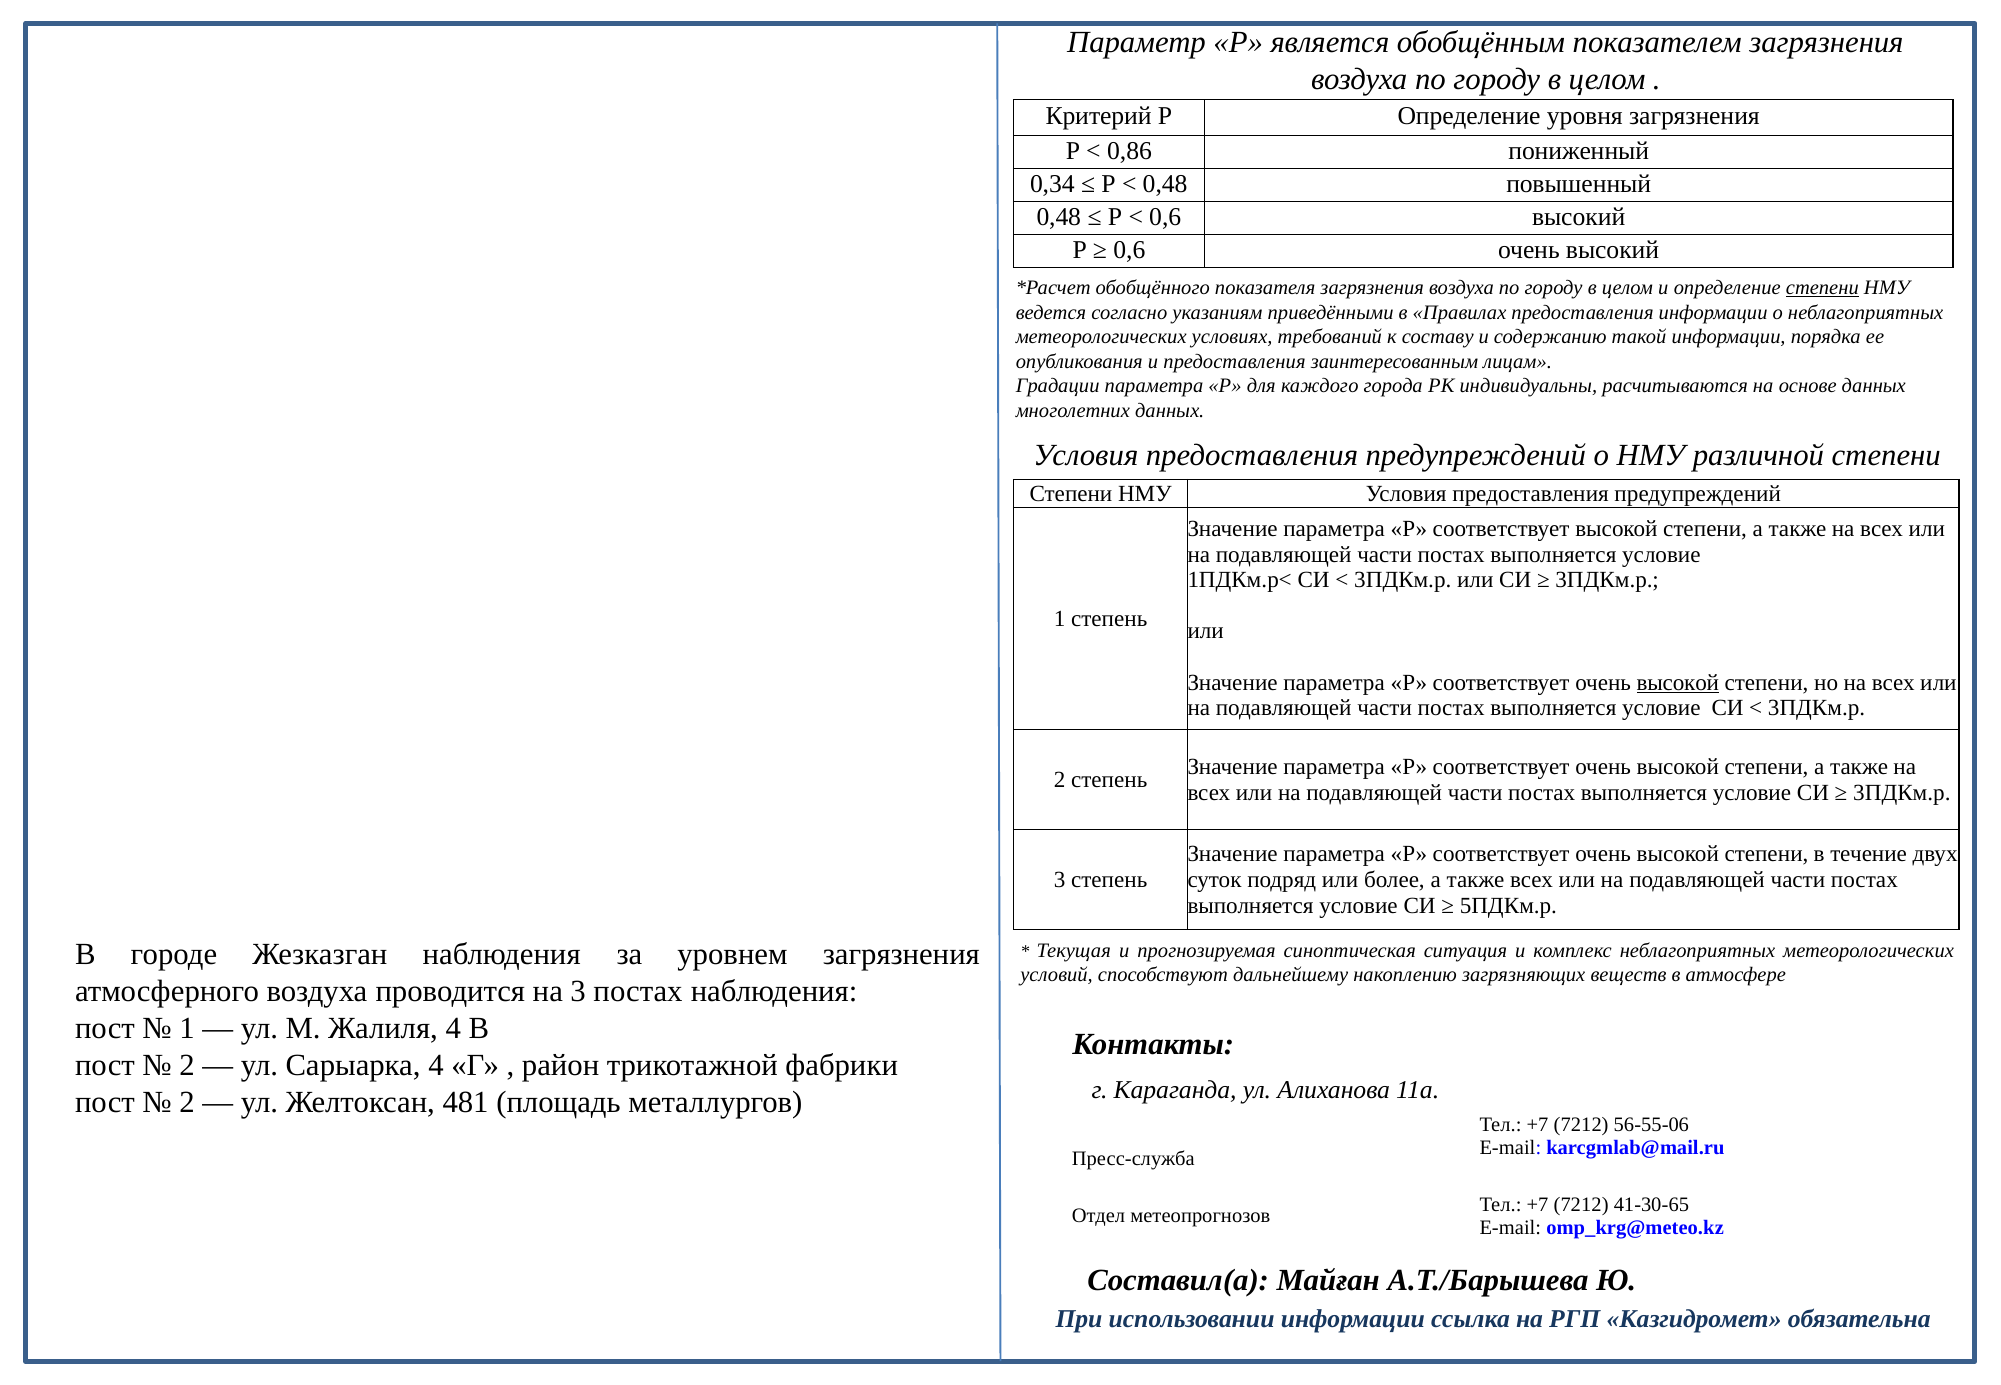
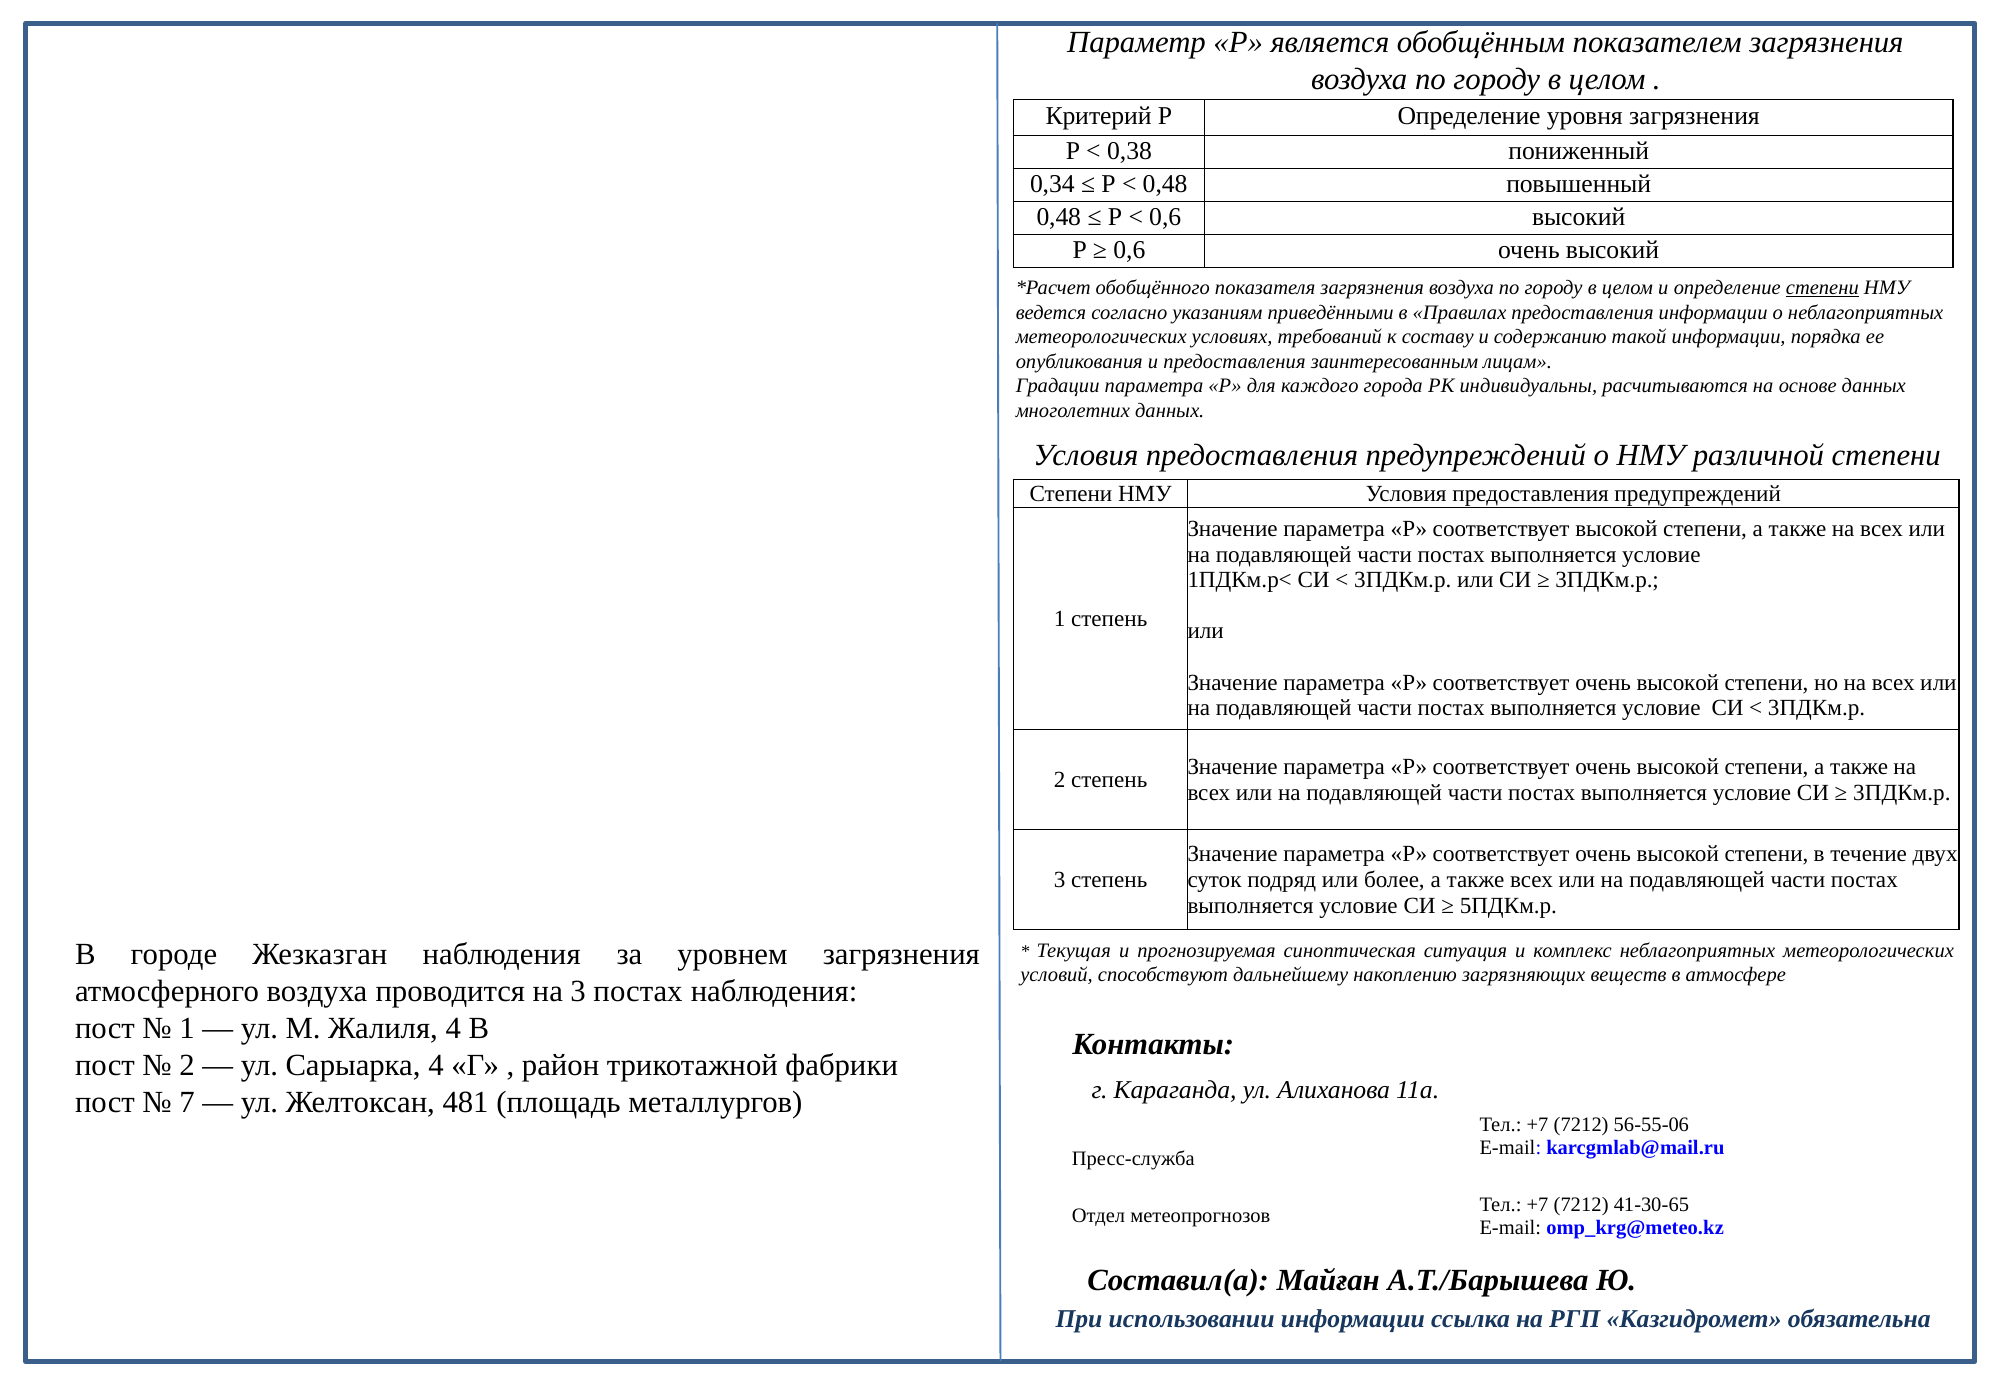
0,86: 0,86 -> 0,38 (1130, 151)
высокой underline: present -> none (1678, 683)
2: 2 -> 7 (187, 1103)
